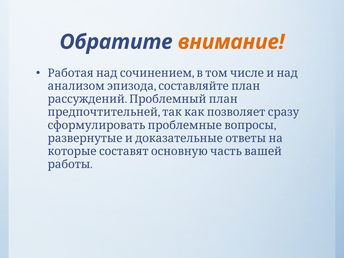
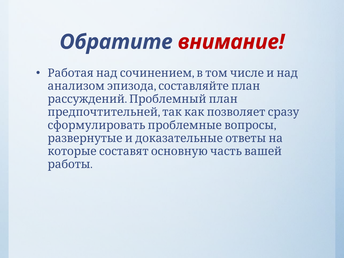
внимание colour: orange -> red (231, 42)
